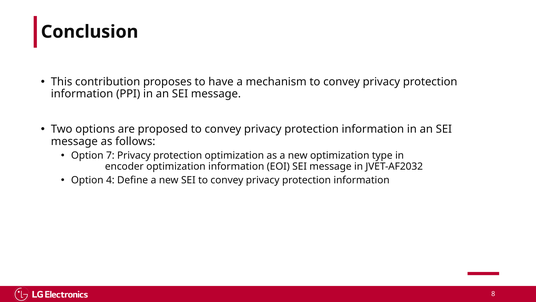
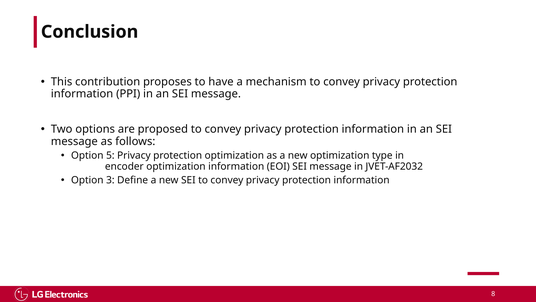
7: 7 -> 5 (110, 155)
4: 4 -> 3 (110, 180)
